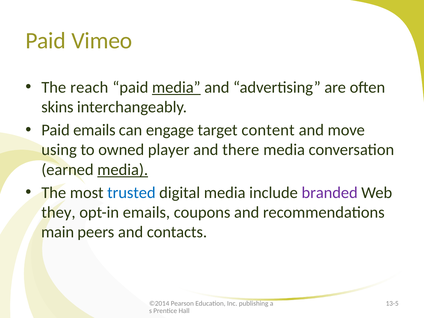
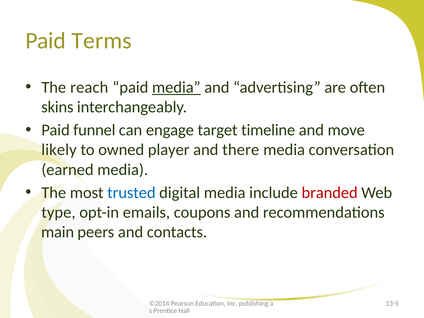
Vimeo: Vimeo -> Terms (102, 41)
Paid emails: emails -> funnel (94, 130)
content: content -> timeline (268, 130)
using: using -> likely (59, 150)
media underline: present -> none (123, 170)
branded colour: purple -> red (330, 193)
they: they -> type (58, 212)
